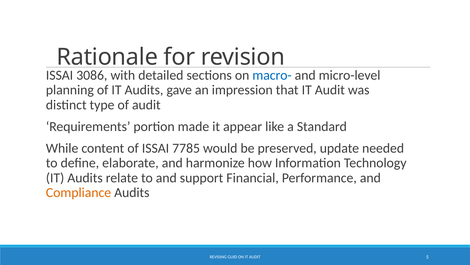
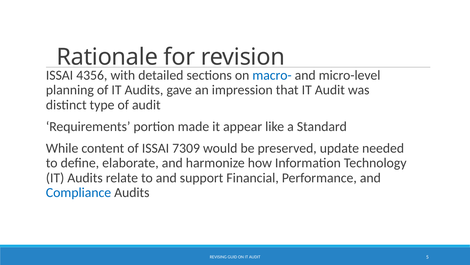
3086: 3086 -> 4356 (92, 75)
7785: 7785 -> 7309 (186, 148)
Compliance colour: orange -> blue (79, 192)
